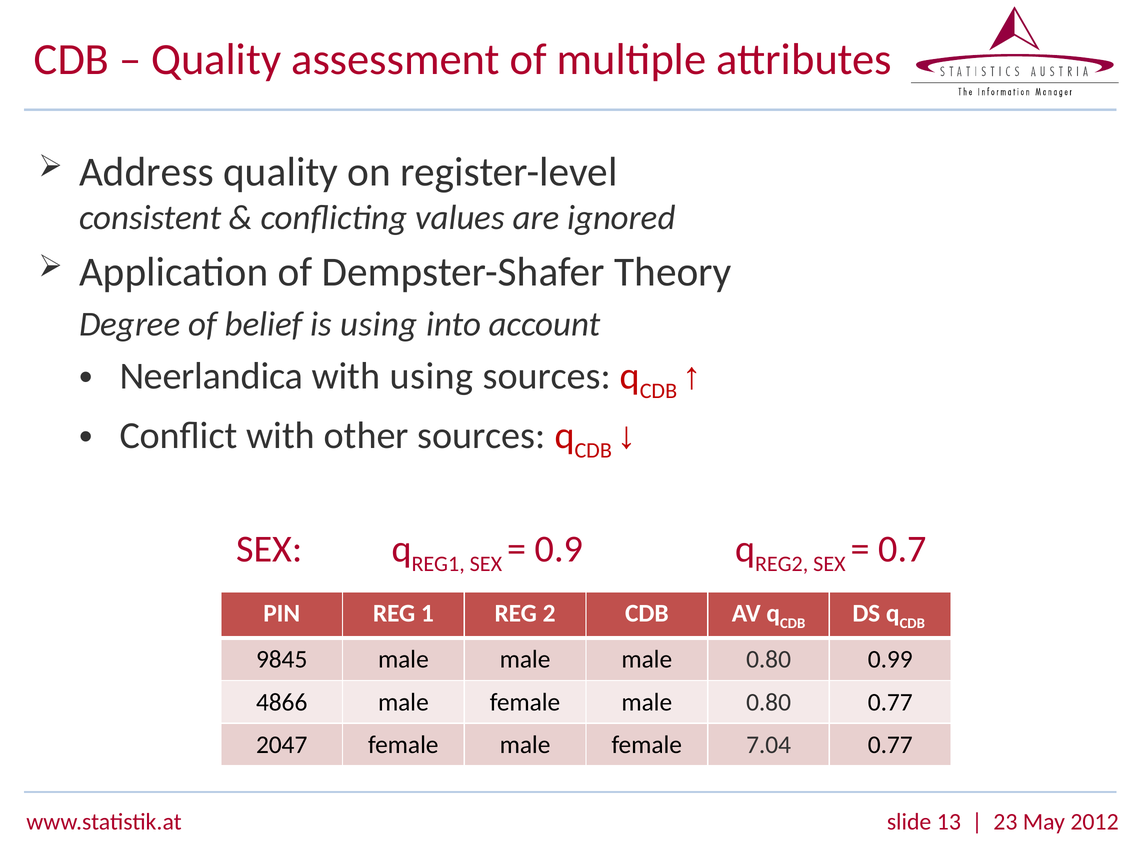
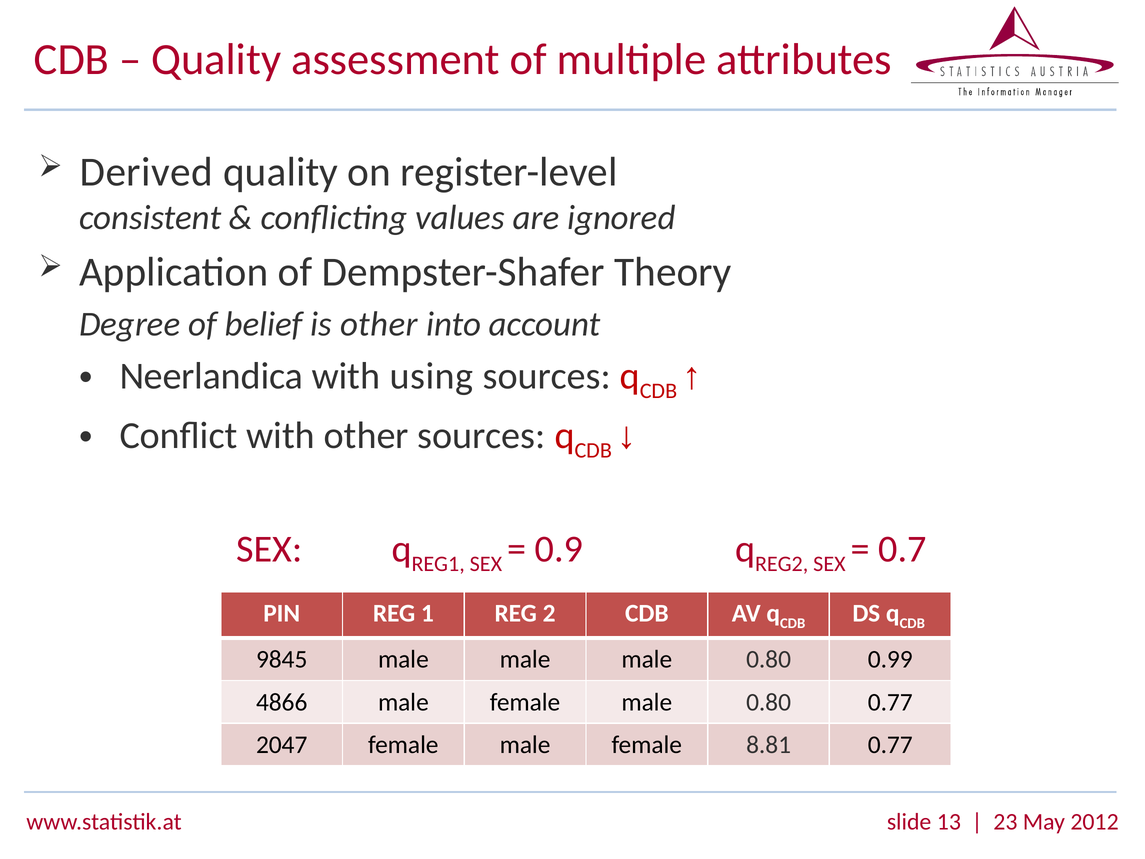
Address: Address -> Derived (146, 172)
is using: using -> other (379, 324)
7.04: 7.04 -> 8.81 (769, 745)
